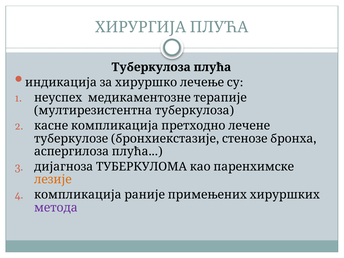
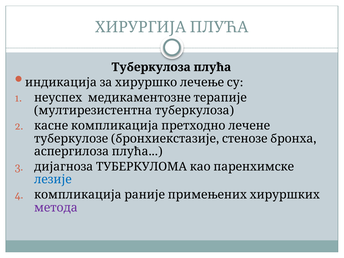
лезије colour: orange -> blue (53, 180)
